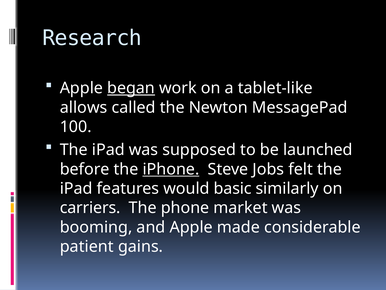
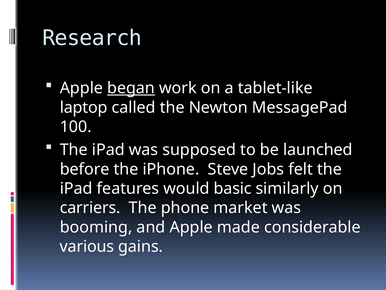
allows: allows -> laptop (84, 107)
iPhone underline: present -> none (171, 169)
patient: patient -> various (87, 246)
